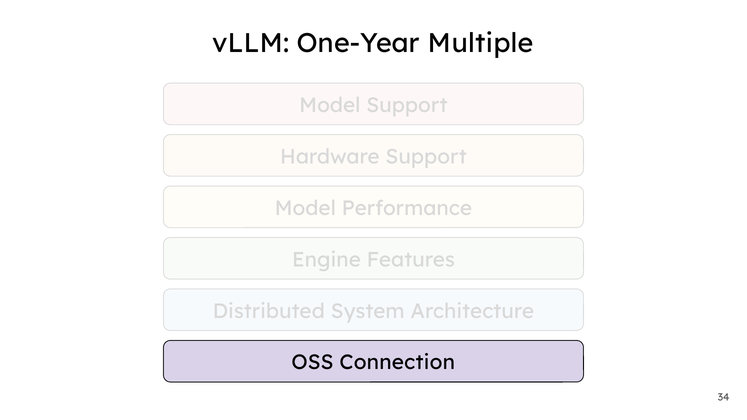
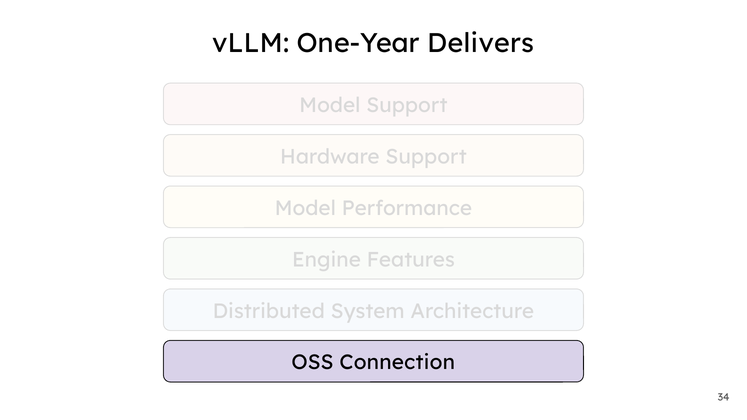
Multiple: Multiple -> Delivers (481, 43)
